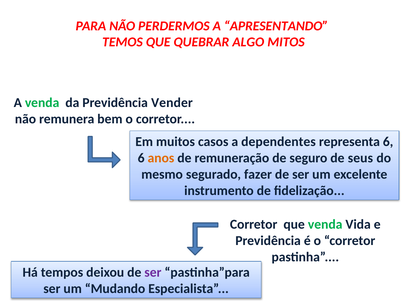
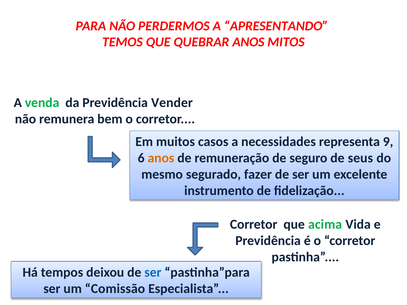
QUEBRAR ALGO: ALGO -> ANOS (248, 42)
dependentes: dependentes -> necessidades (279, 142)
representa 6: 6 -> 9 (388, 142)
que venda: venda -> acima (325, 225)
ser colour: purple -> blue (153, 273)
Mudando: Mudando -> Comissão (115, 289)
